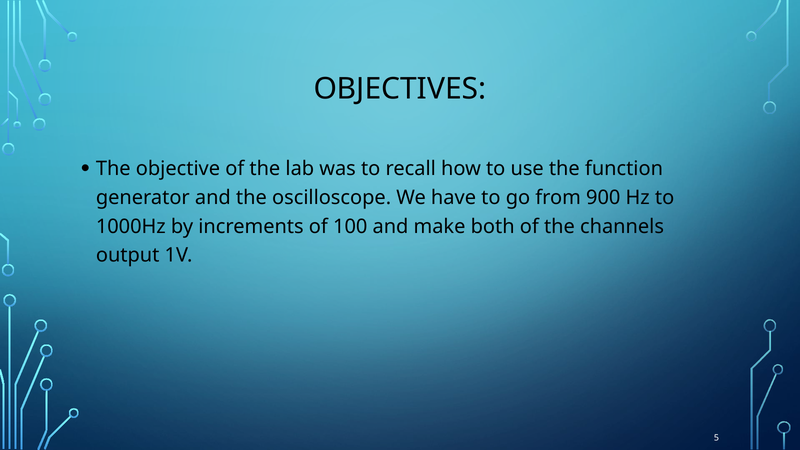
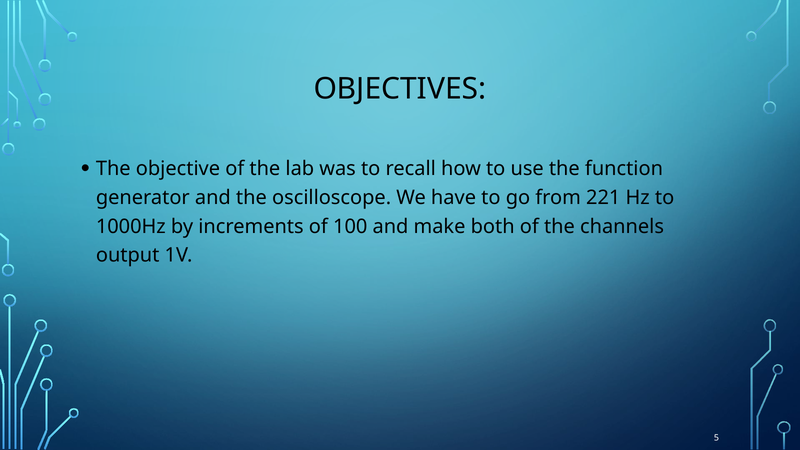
900: 900 -> 221 (603, 198)
